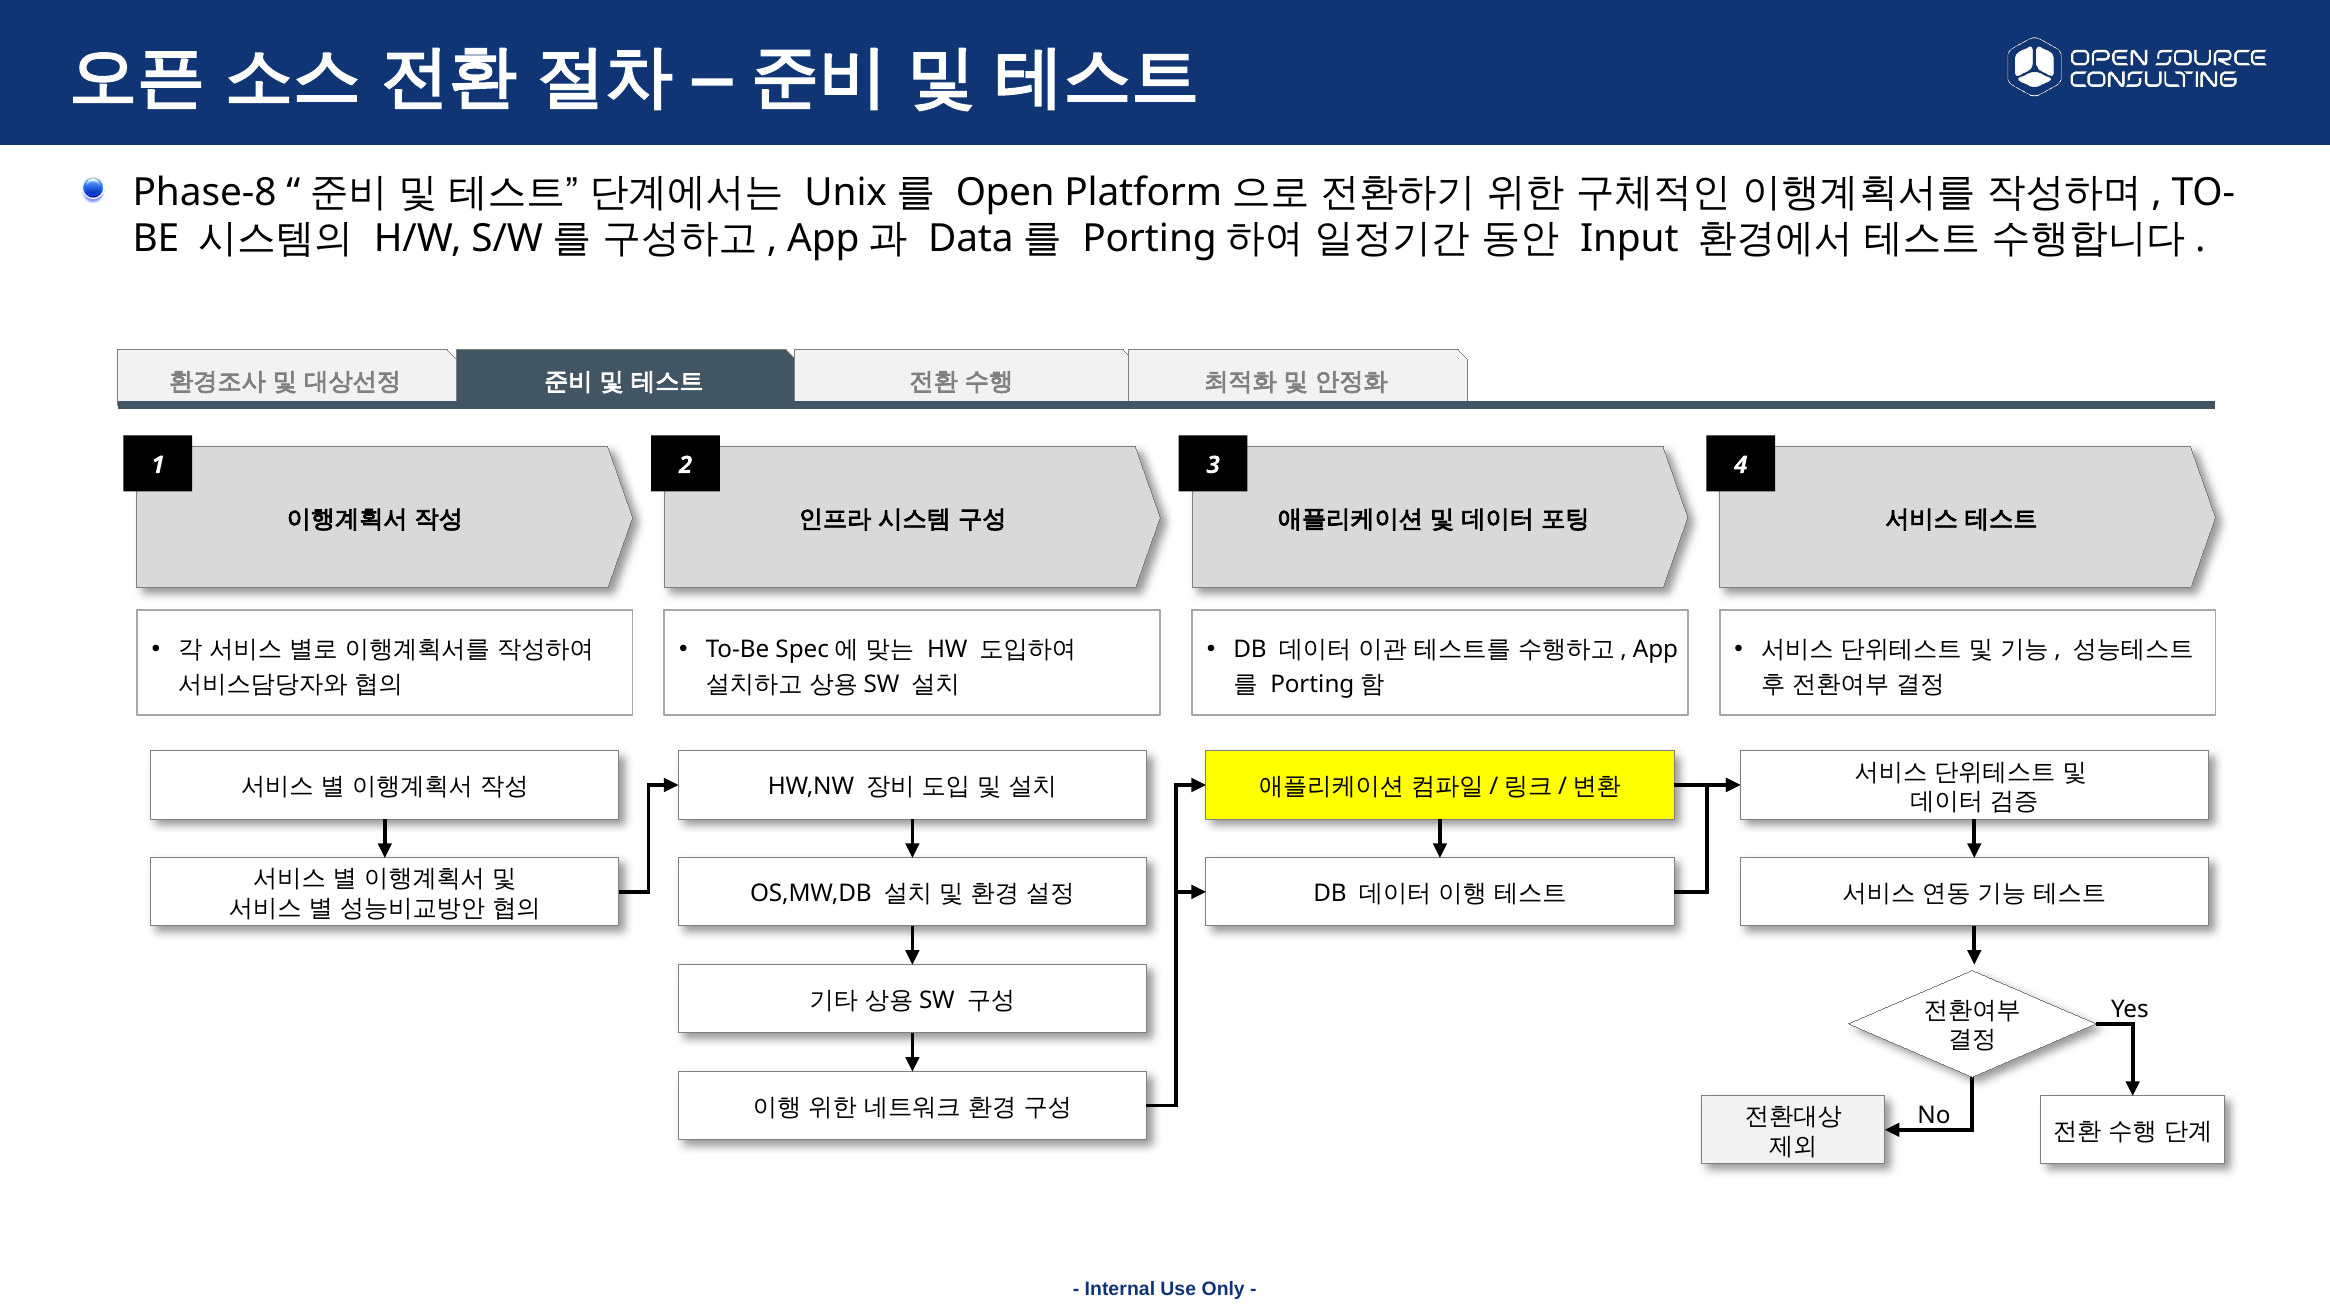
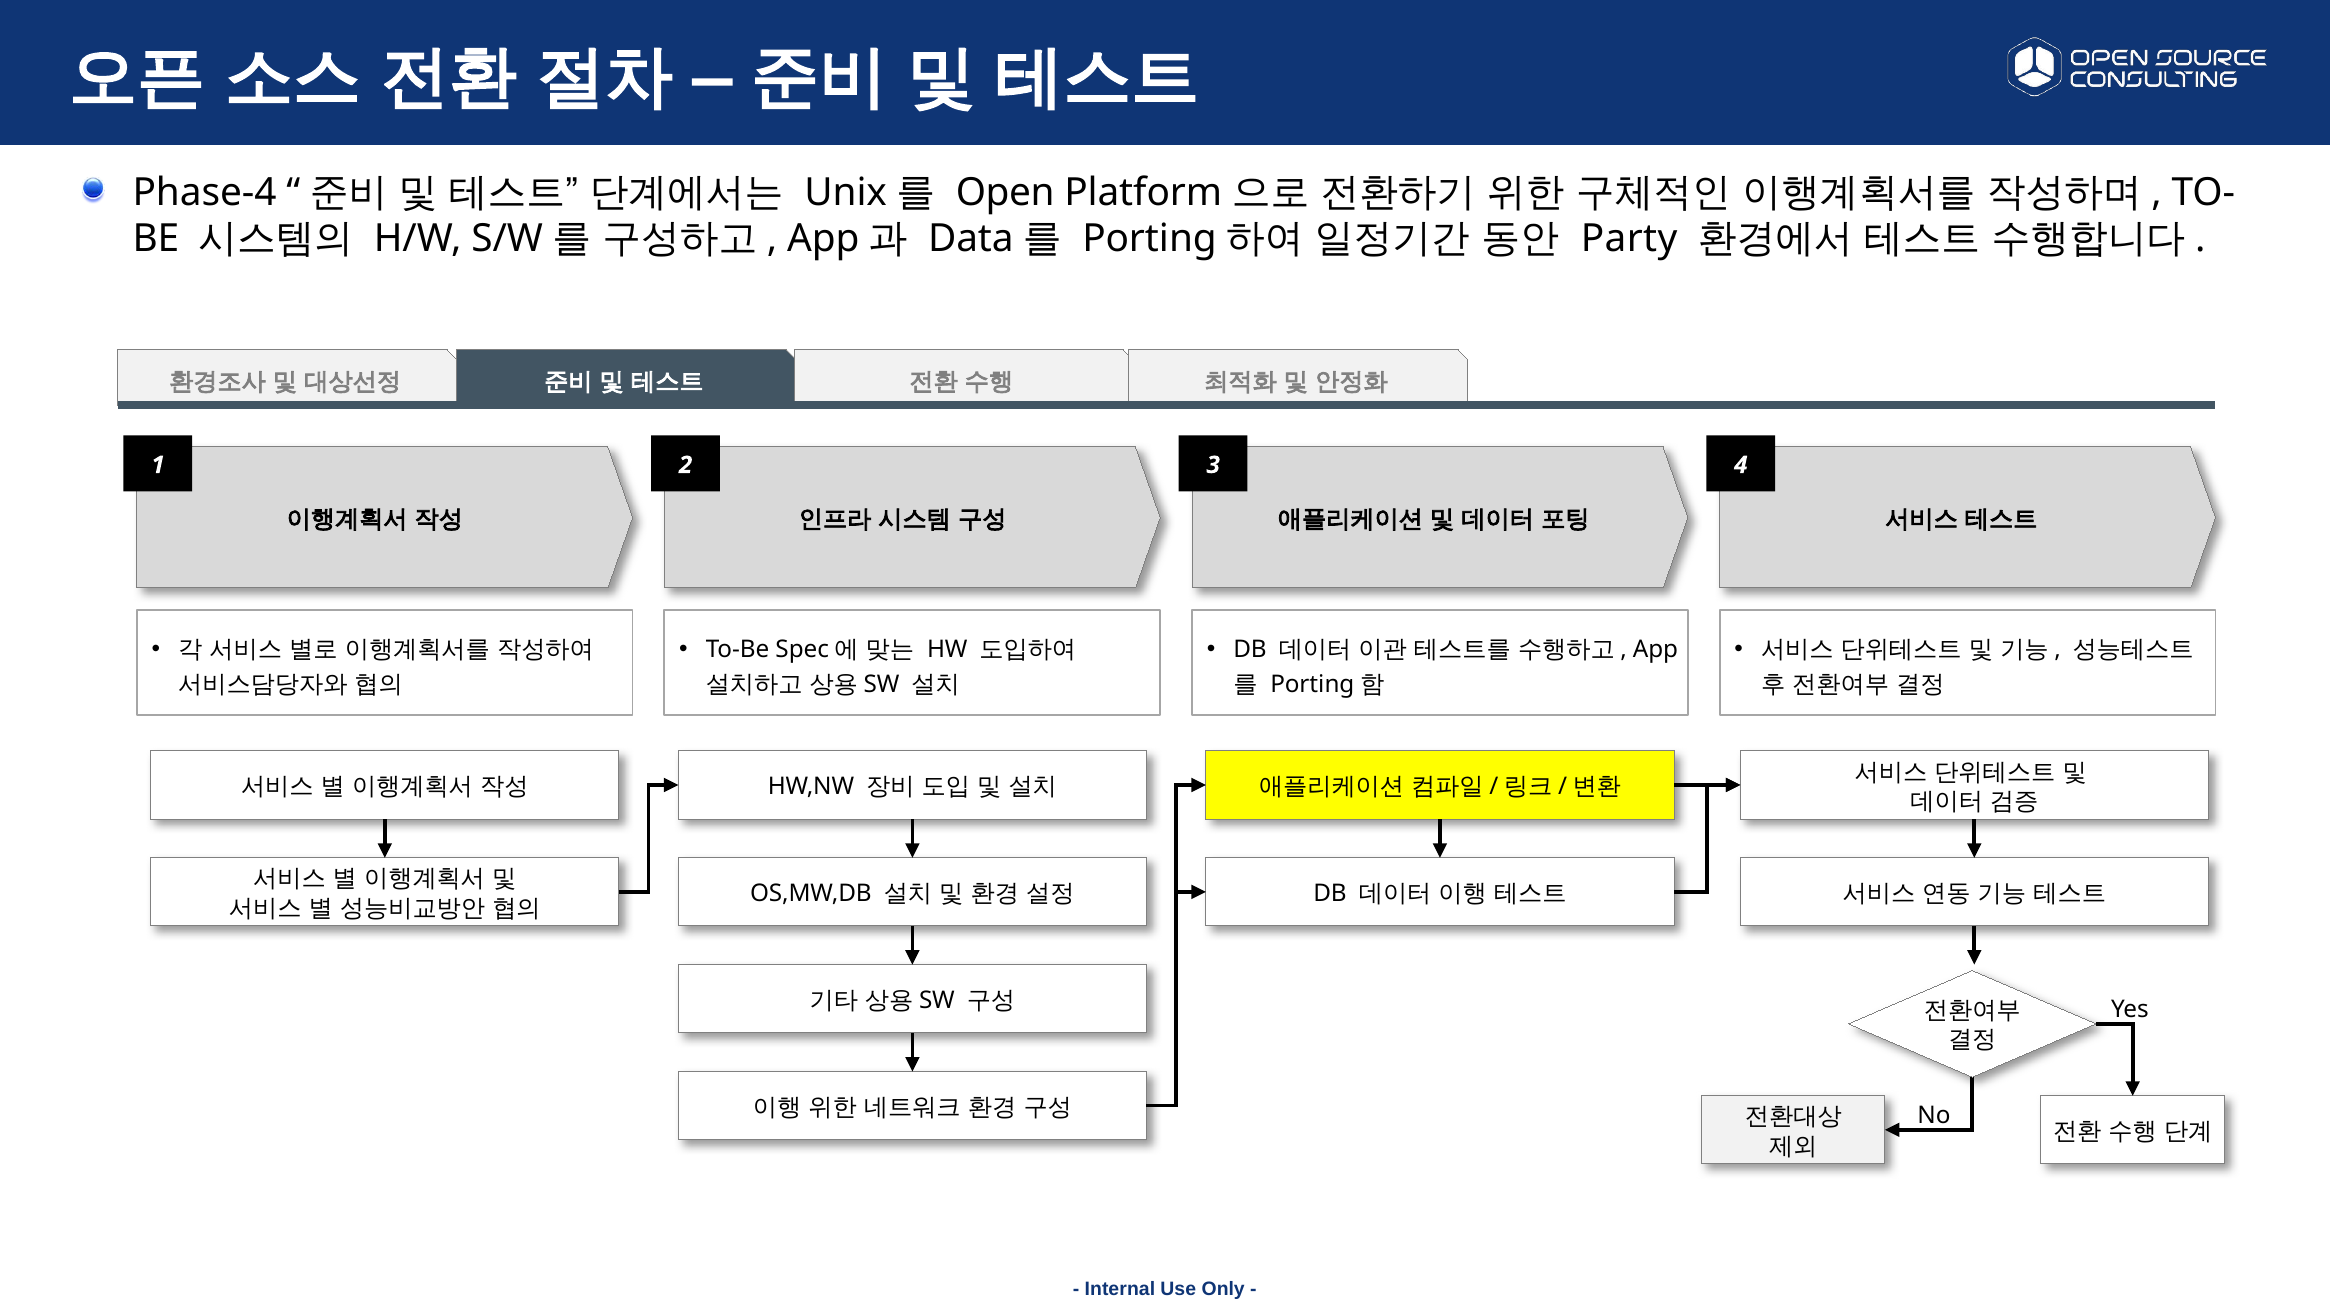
Phase-8: Phase-8 -> Phase-4 (205, 193)
Input: Input -> Party (1629, 239)
